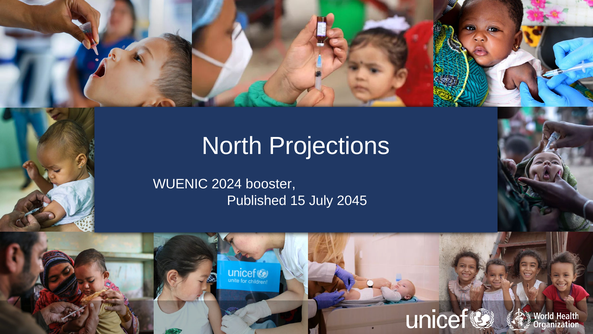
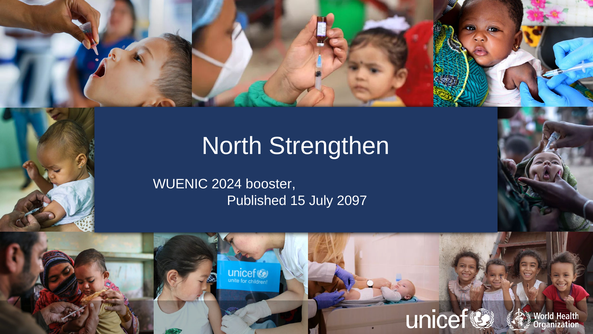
Projections: Projections -> Strengthen (329, 146)
2045: 2045 -> 2097 (352, 200)
